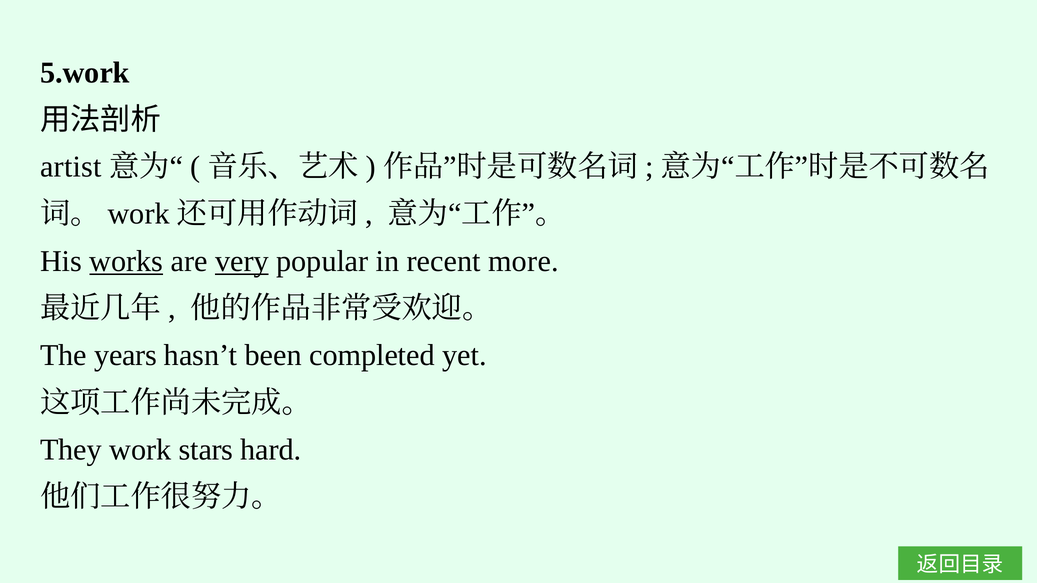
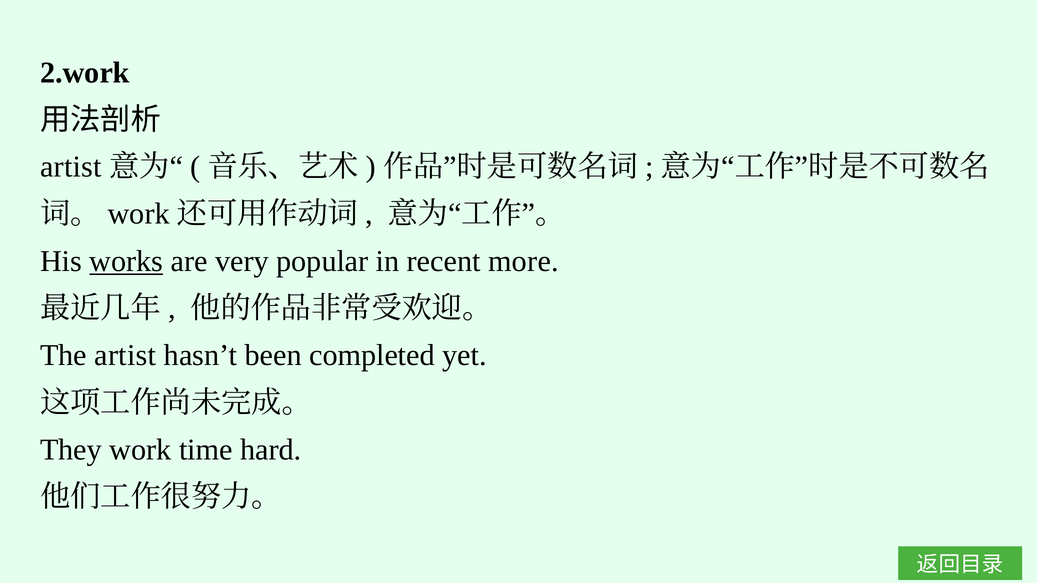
5.work: 5.work -> 2.work (85, 73)
very underline: present -> none (242, 261)
The years: years -> artist (125, 356)
stars: stars -> time (206, 450)
